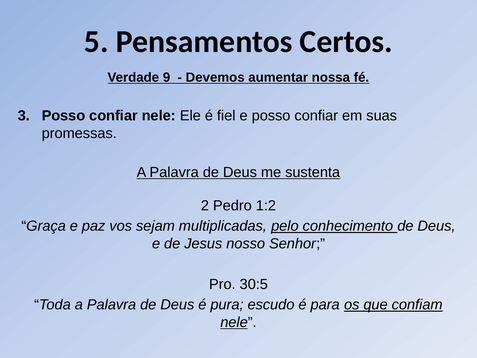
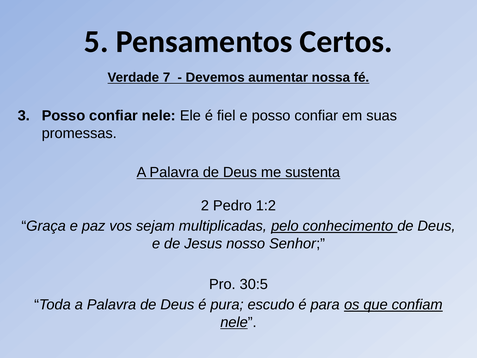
9: 9 -> 7 (167, 77)
